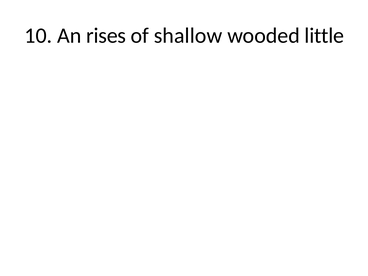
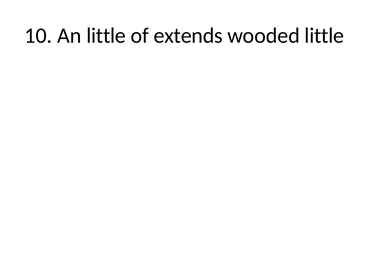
An rises: rises -> little (106, 36)
shallow: shallow -> extends (188, 36)
